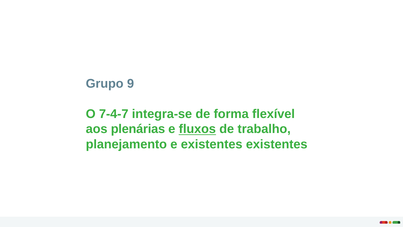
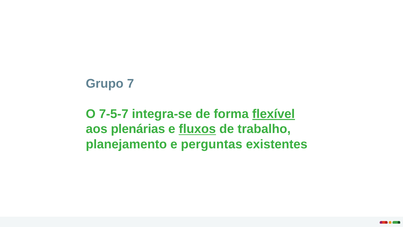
9: 9 -> 7 (131, 84)
7-4-7: 7-4-7 -> 7-5-7 (114, 114)
flexível underline: none -> present (274, 114)
e existentes: existentes -> perguntas (212, 144)
